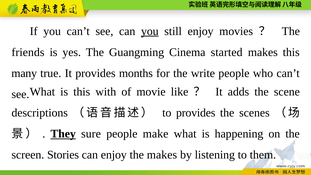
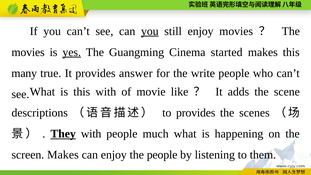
friends: friends -> movies (28, 52)
yes underline: none -> present (72, 52)
months: months -> answer (136, 73)
They sure: sure -> with (91, 134)
make: make -> much (156, 134)
screen Stories: Stories -> Makes (63, 155)
the makes: makes -> people (162, 155)
